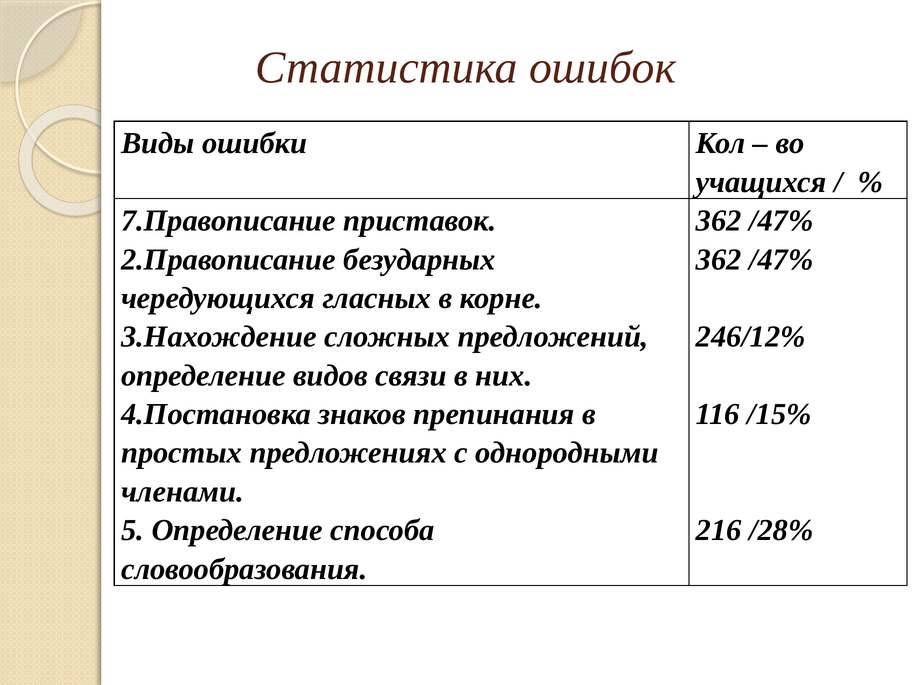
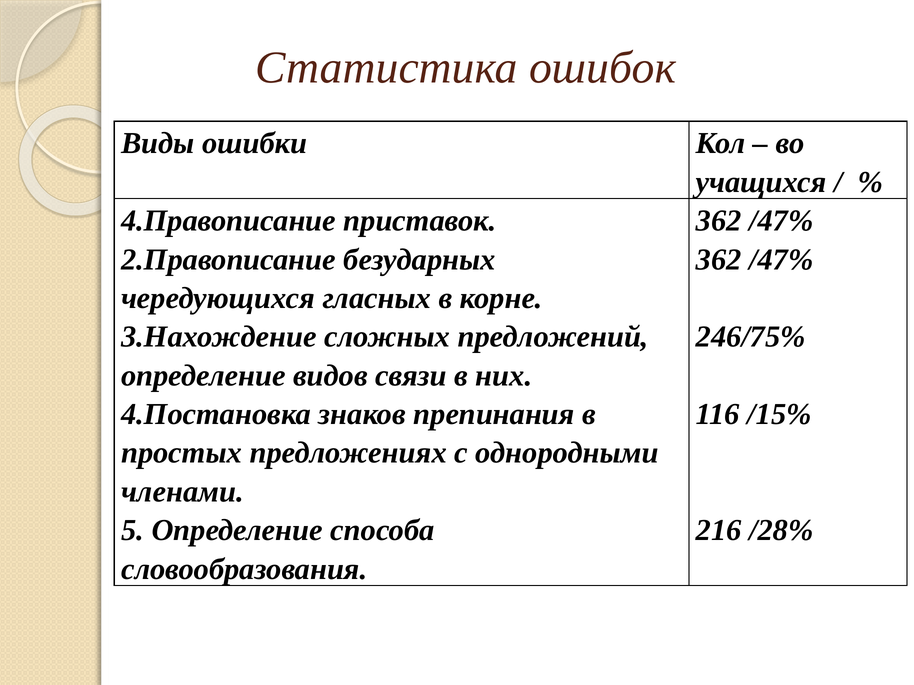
7.Правописание: 7.Правописание -> 4.Правописание (228, 221)
246/12%: 246/12% -> 246/75% (751, 337)
